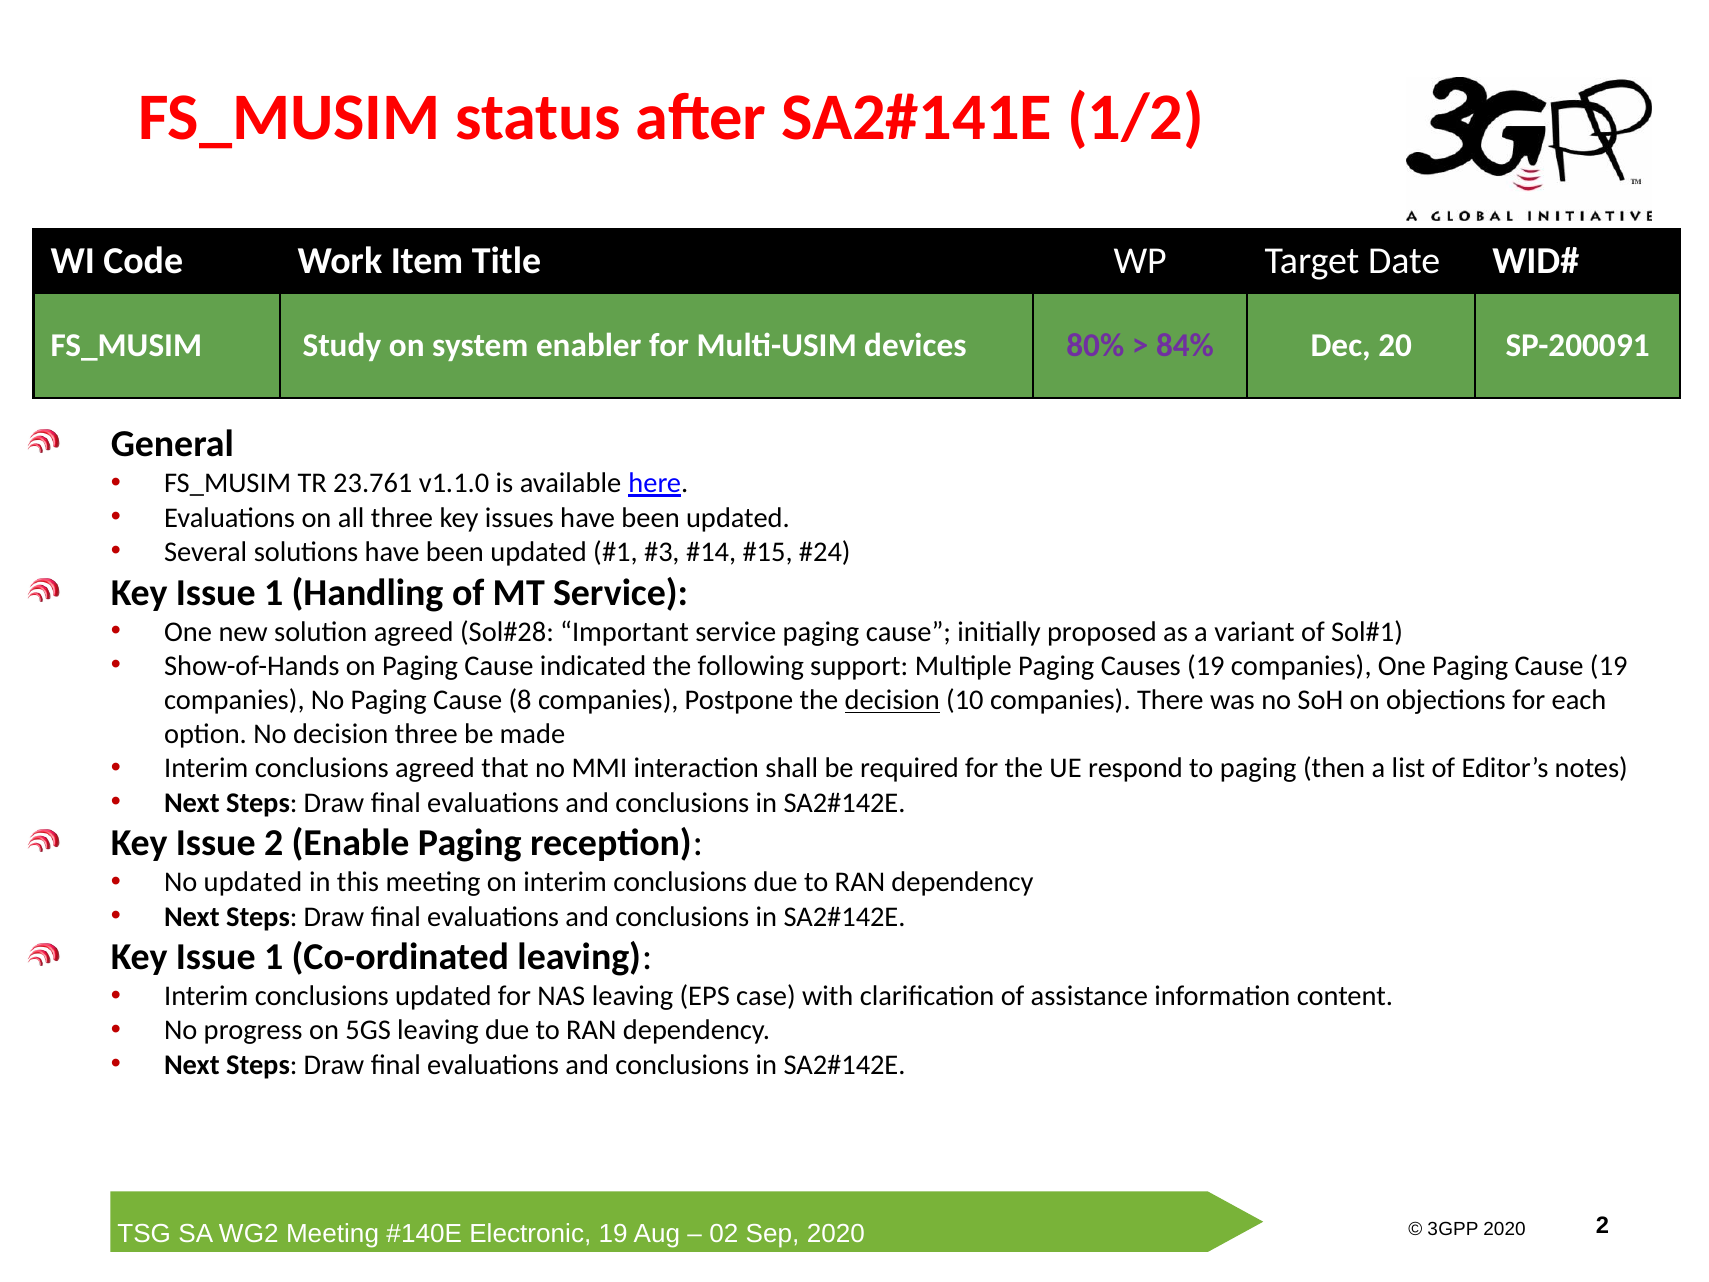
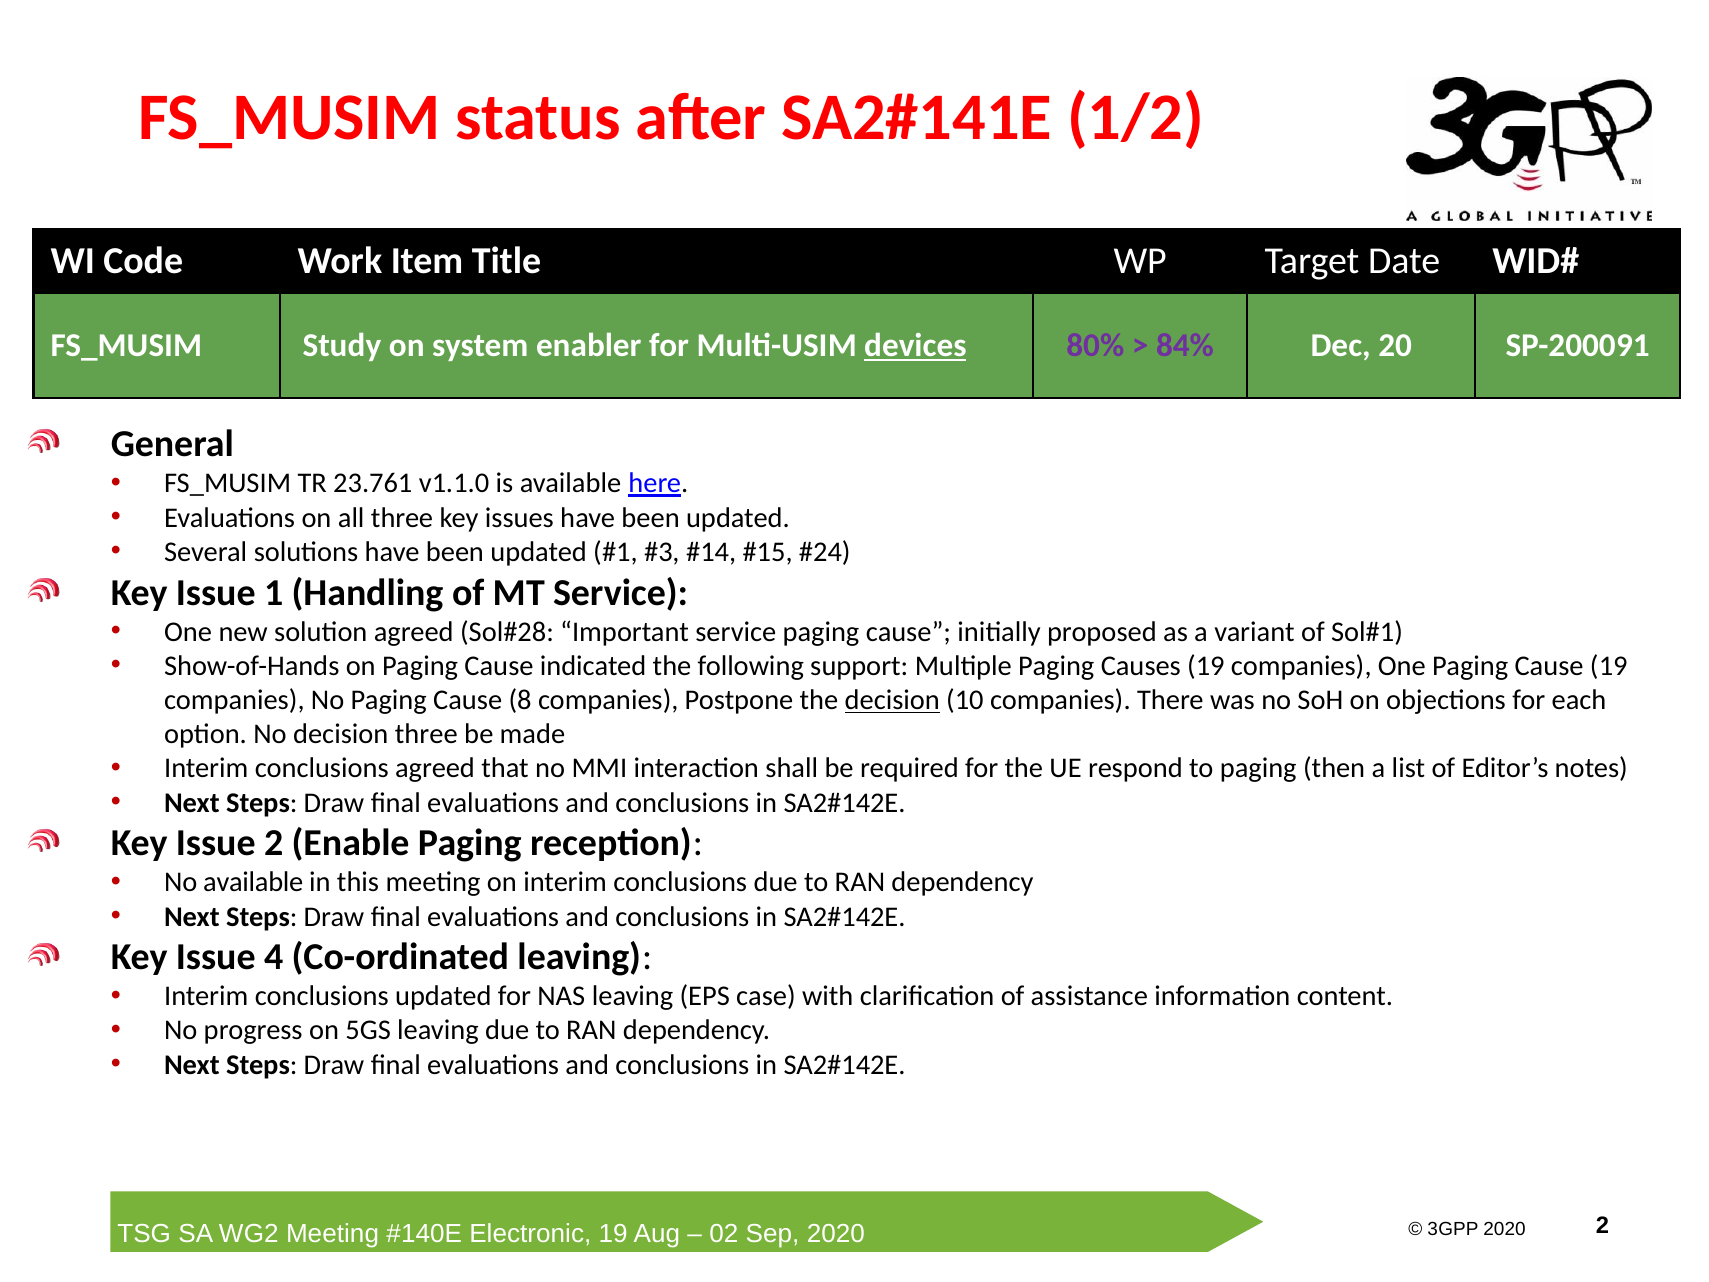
devices underline: none -> present (915, 346)
No updated: updated -> available (253, 882)
1: 1 -> 4 (274, 957)
